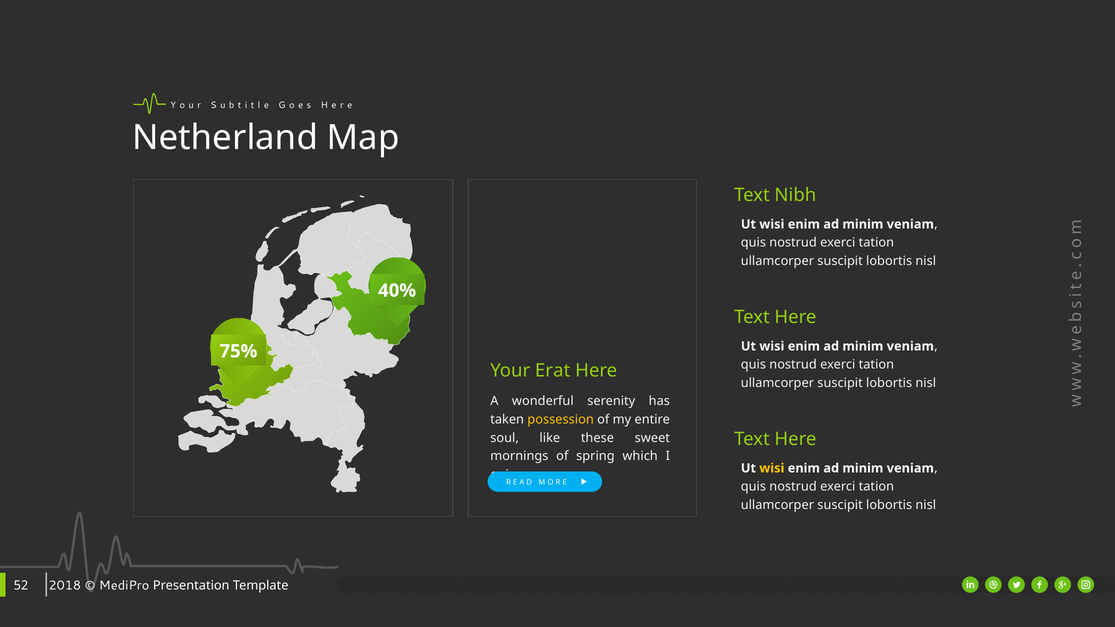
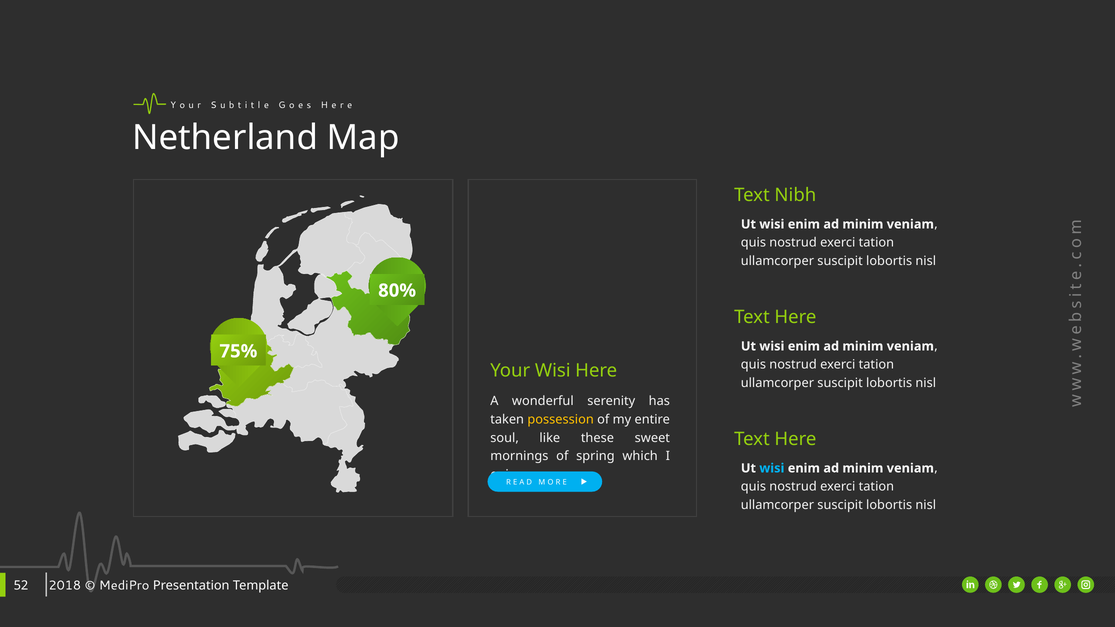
40%: 40% -> 80% (397, 291)
Your Erat: Erat -> Wisi (553, 371)
wisi colour: yellow -> light blue (772, 468)
